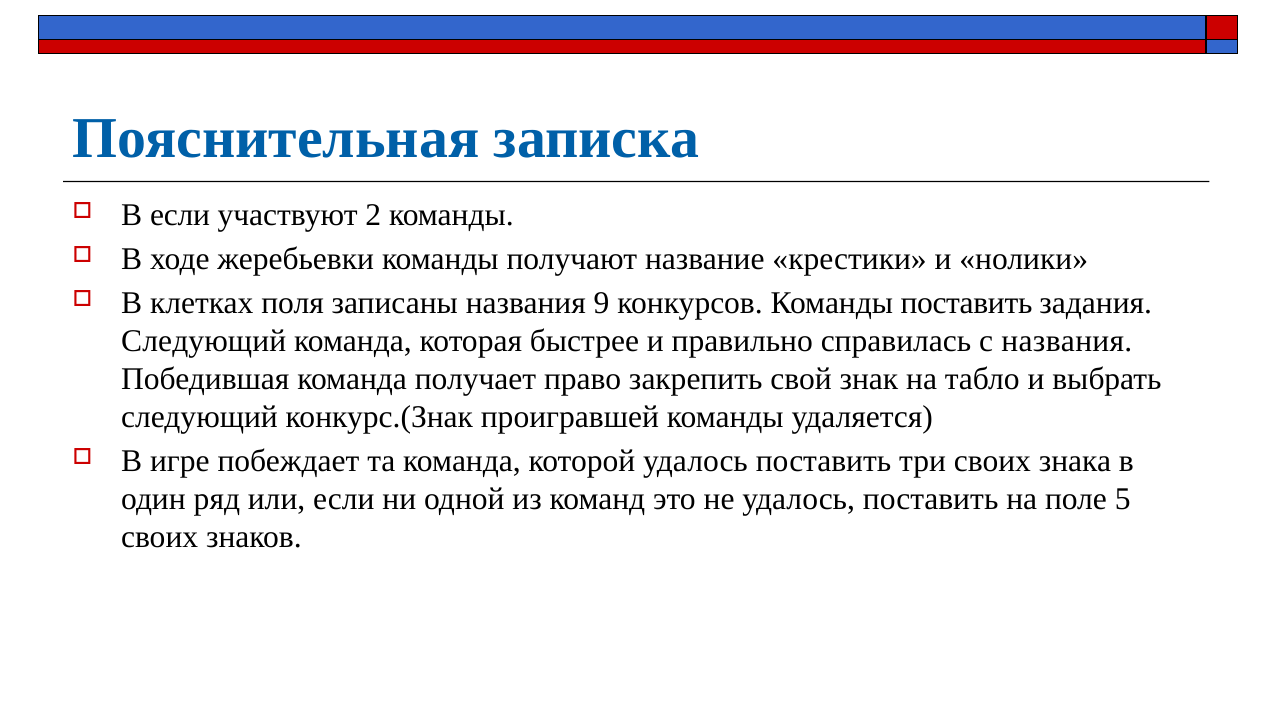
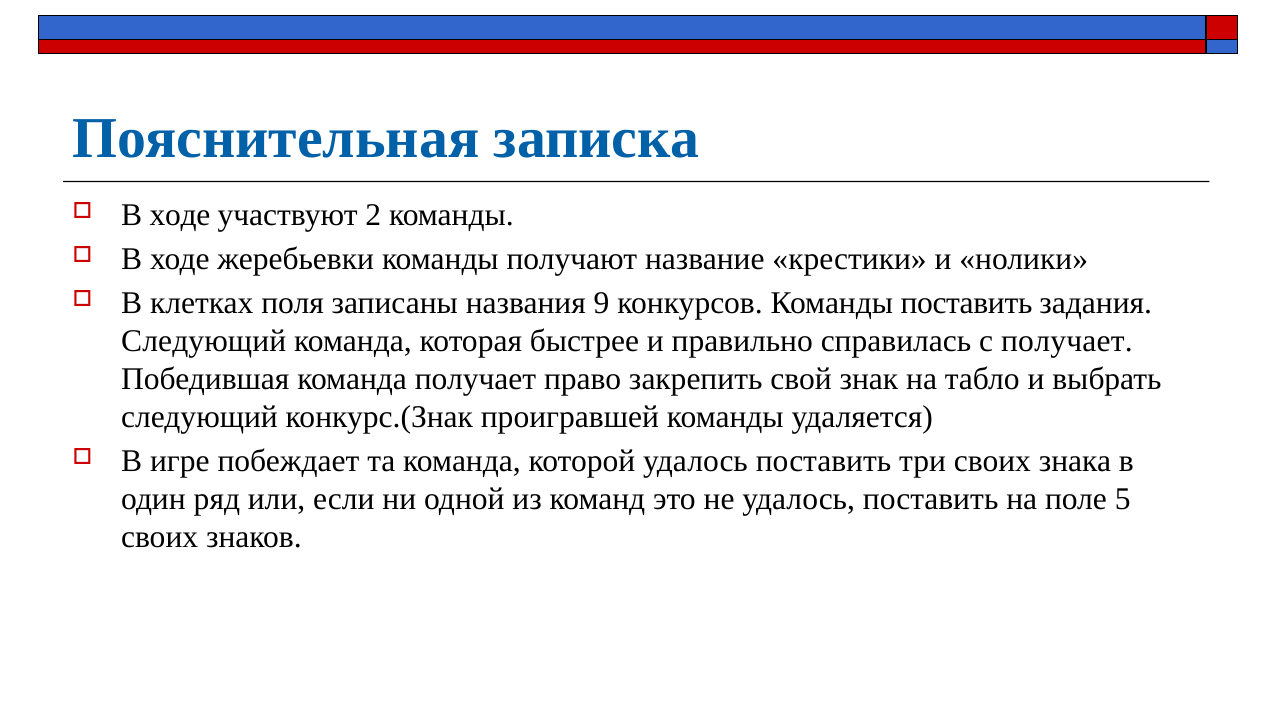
если: если -> ходе (180, 215)
с названия: названия -> получает (1067, 341)
